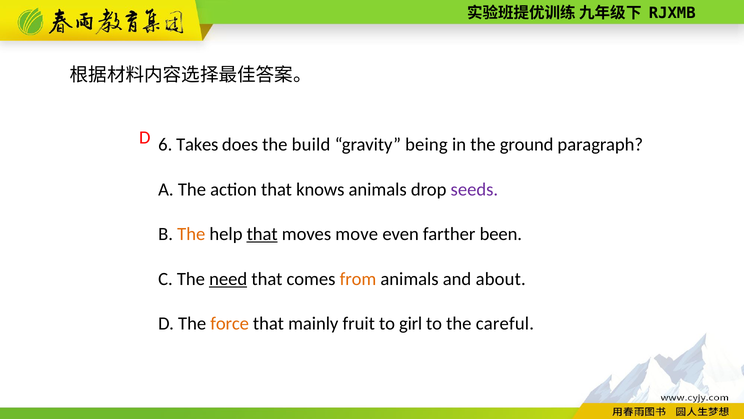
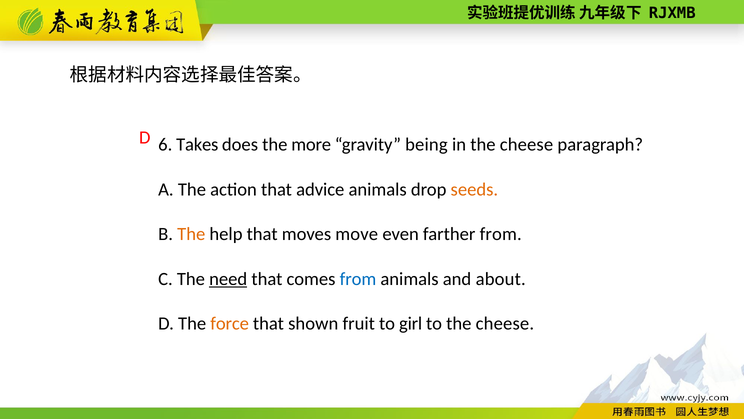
build: build -> more (311, 145)
in the ground: ground -> cheese (526, 145)
knows: knows -> advice (320, 189)
seeds colour: purple -> orange (474, 189)
that underline: present -> none (262, 234)
farther been: been -> from (501, 234)
from colour: orange -> blue (358, 279)
mainly: mainly -> shown (313, 323)
to the careful: careful -> cheese (505, 323)
